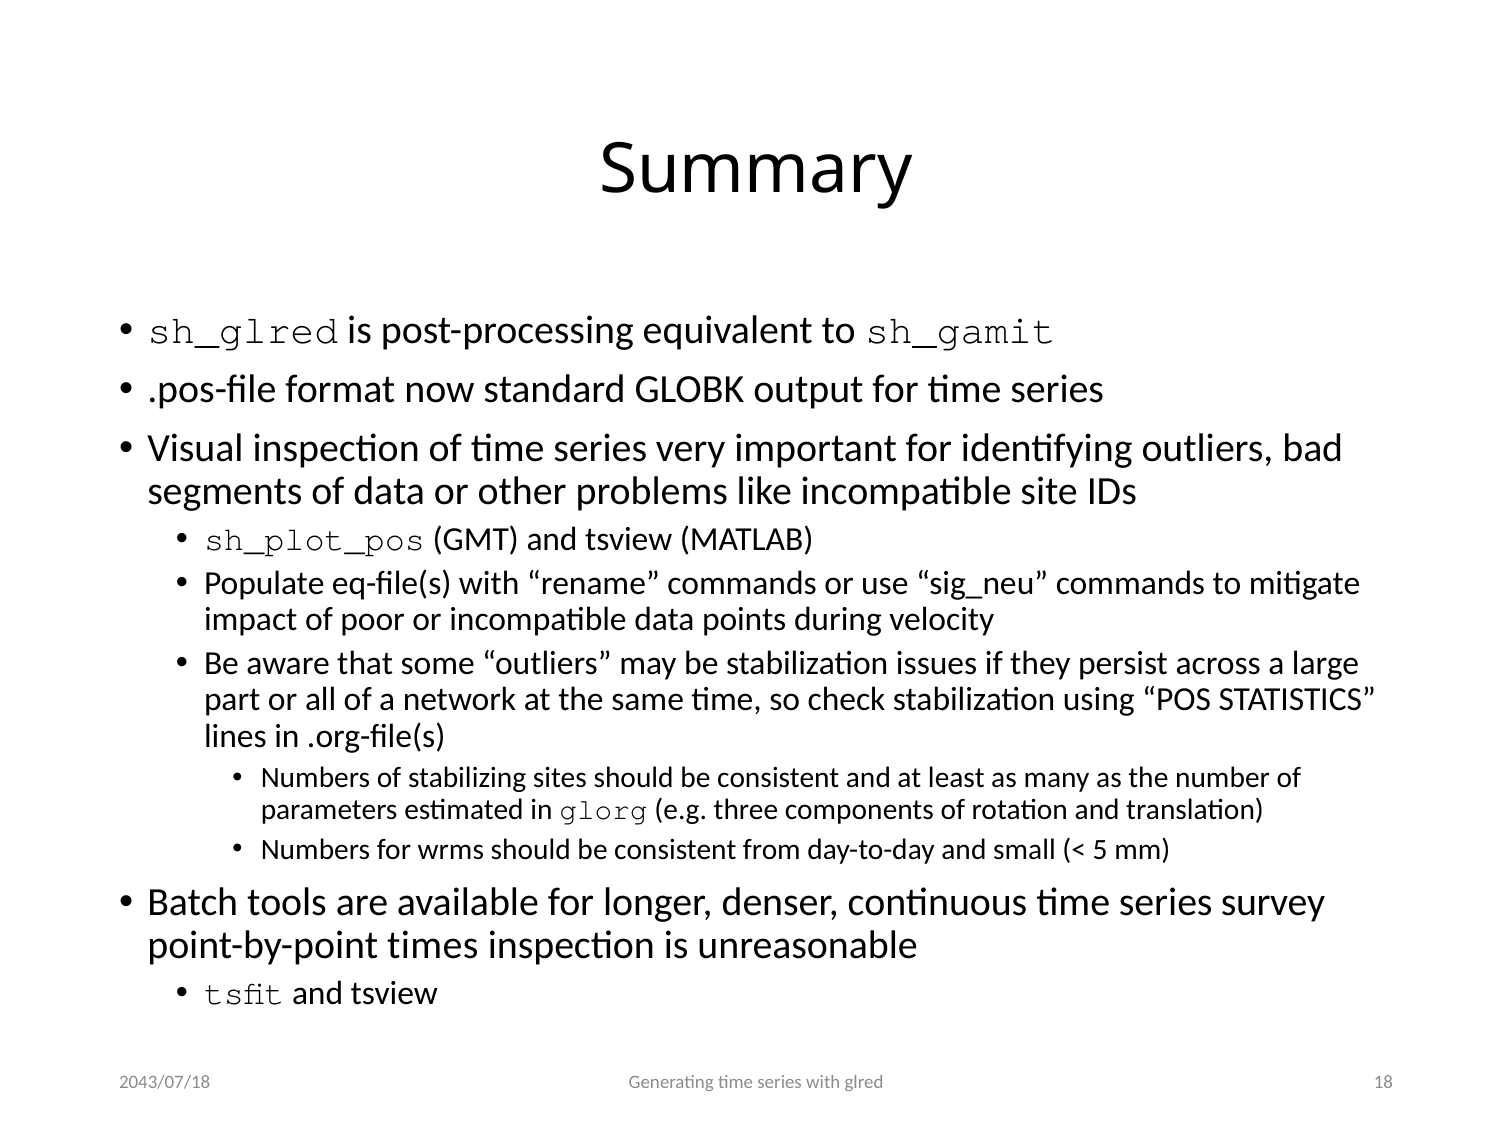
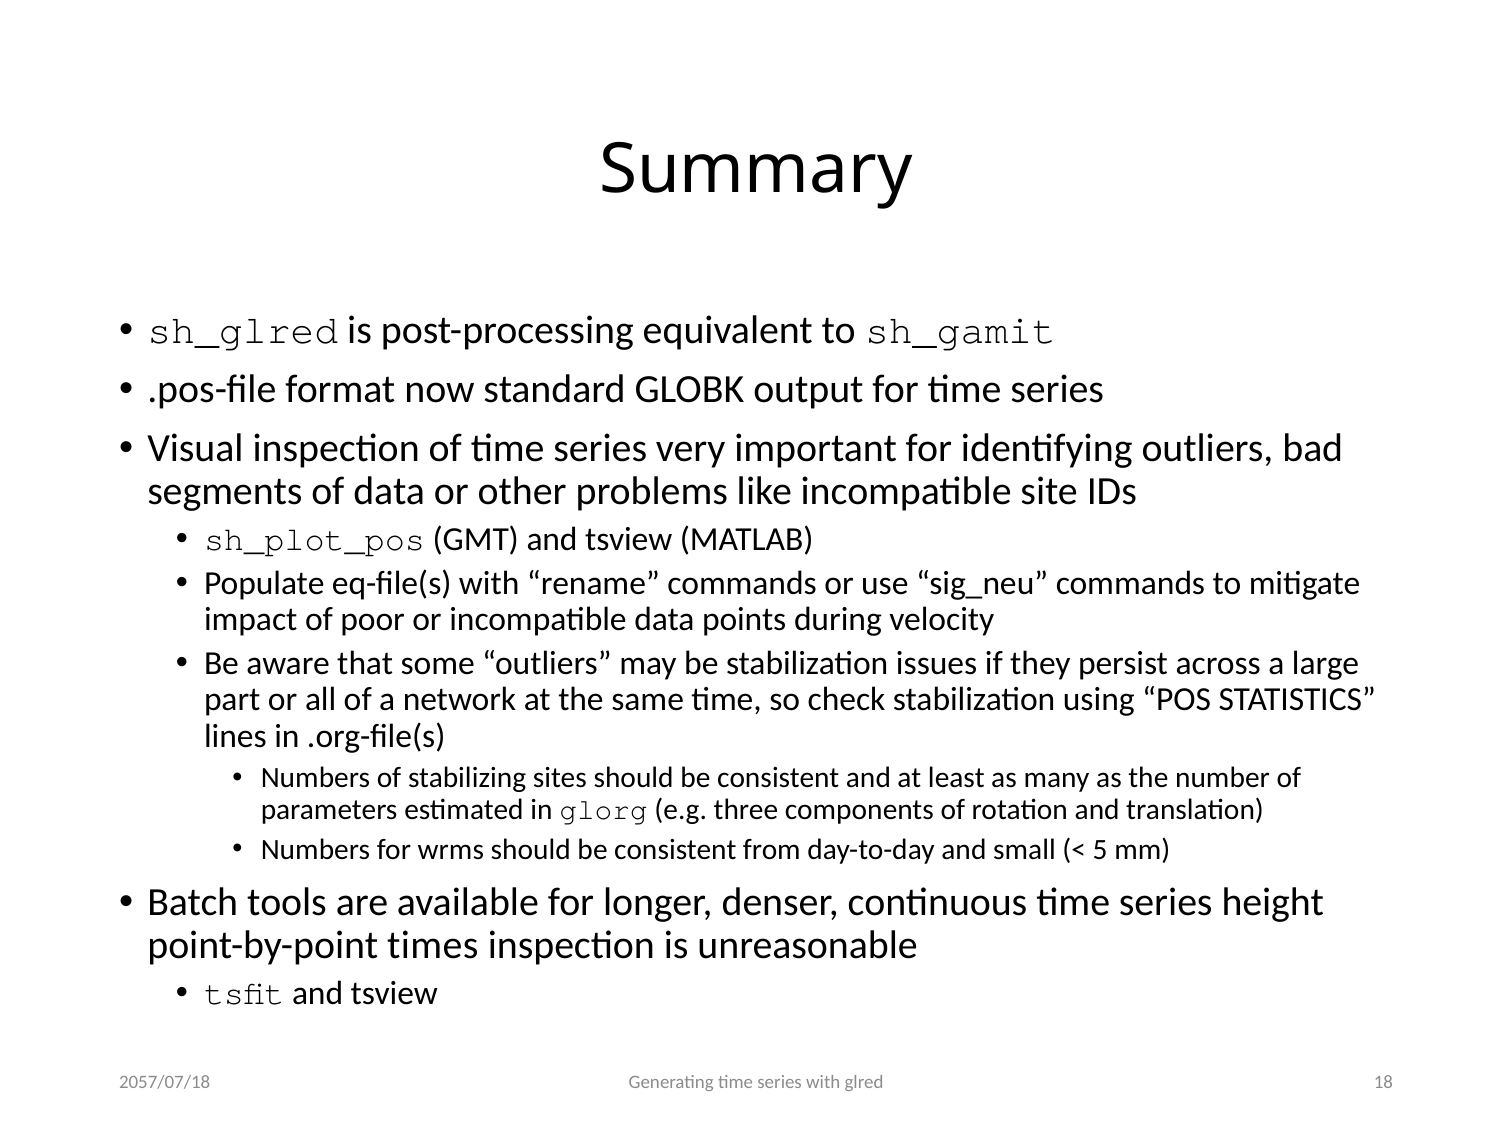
survey: survey -> height (1273, 903)
2043/07/18: 2043/07/18 -> 2057/07/18 (165, 1083)
